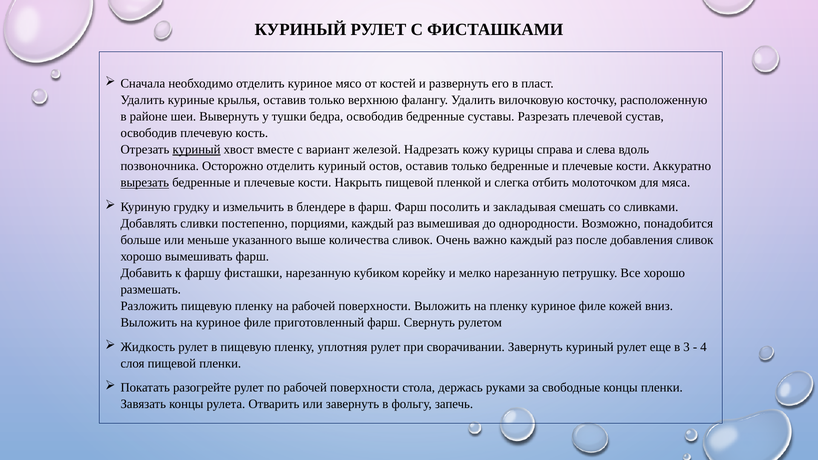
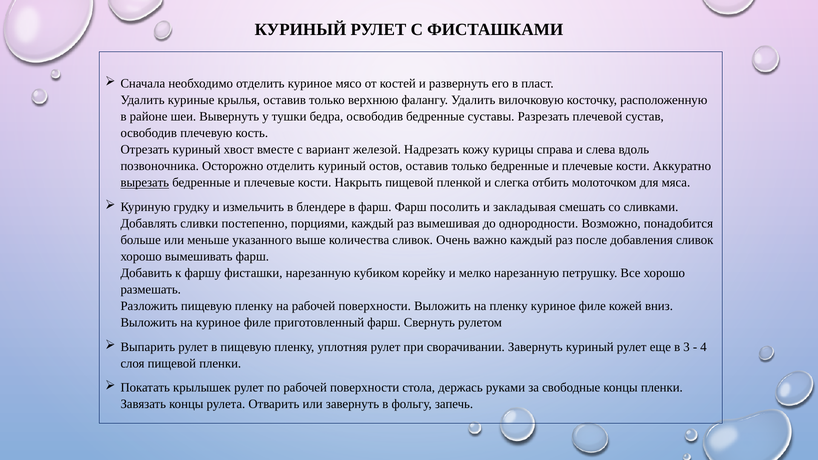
куриный underline: present -> none (197, 150)
Жидкость: Жидкость -> Выпарить (148, 347)
разогрейте: разогрейте -> крылышек (202, 388)
